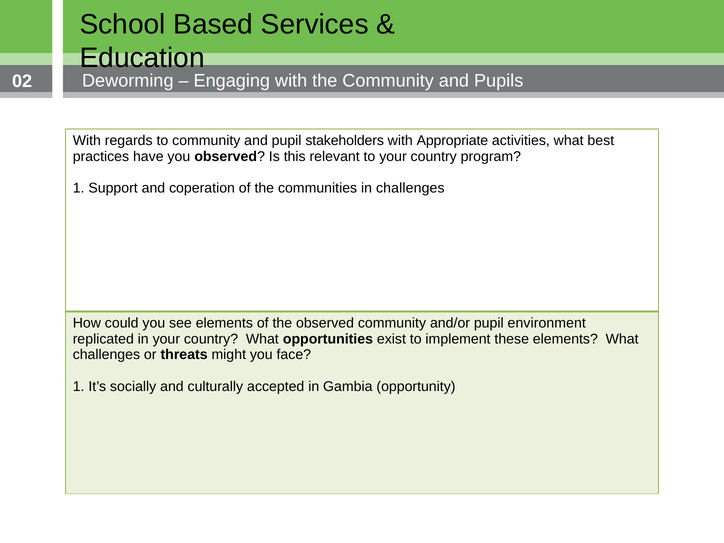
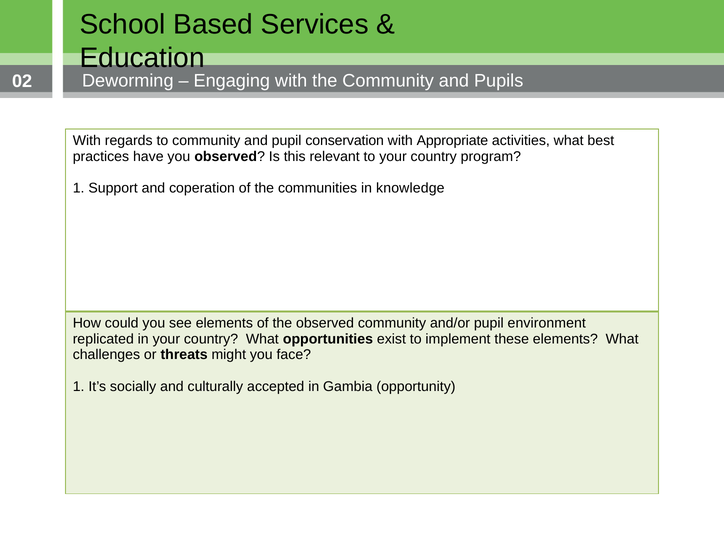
stakeholders: stakeholders -> conservation (345, 141)
in challenges: challenges -> knowledge (410, 188)
